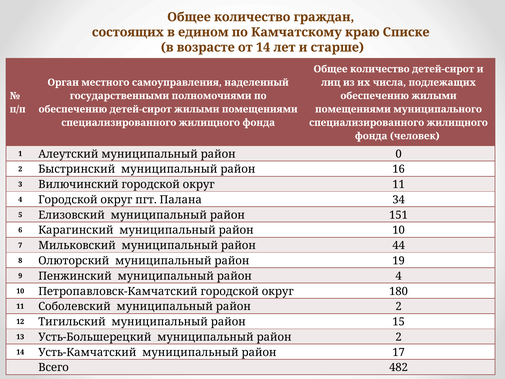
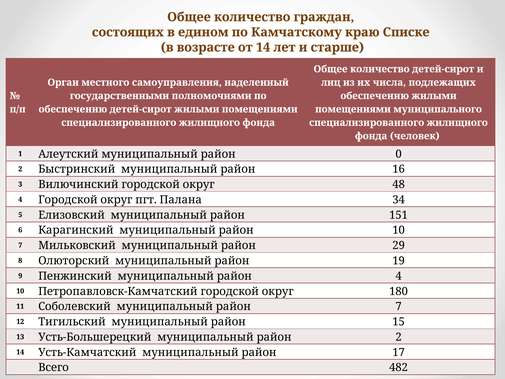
округ 11: 11 -> 48 (399, 184)
44: 44 -> 29 (399, 245)
Соболевский муниципальный район 2: 2 -> 7 (399, 306)
